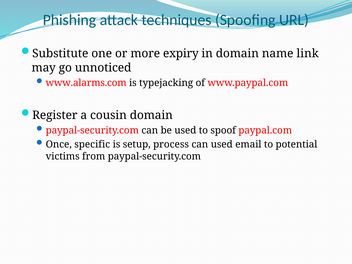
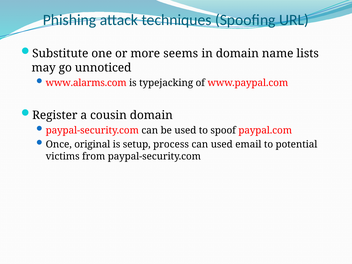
expiry: expiry -> seems (181, 53)
link: link -> lists (308, 53)
specific: specific -> original (92, 144)
